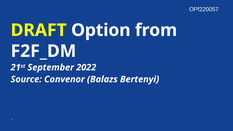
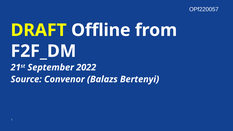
Option: Option -> Offline (101, 30)
